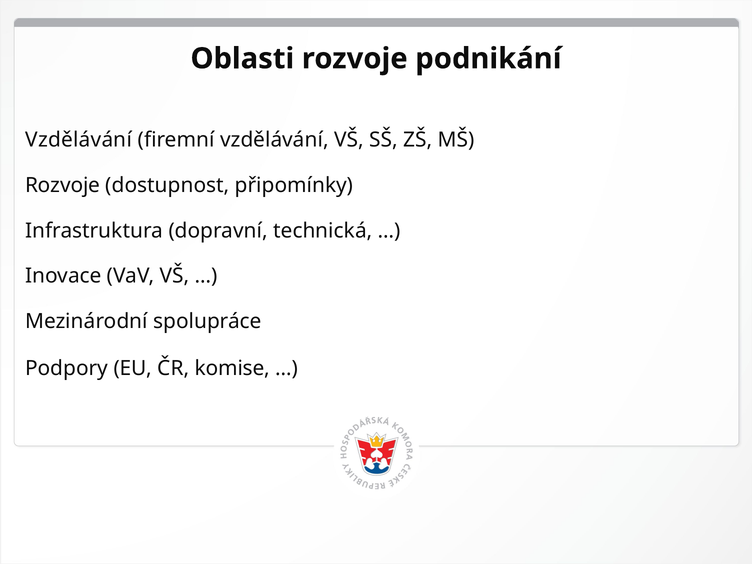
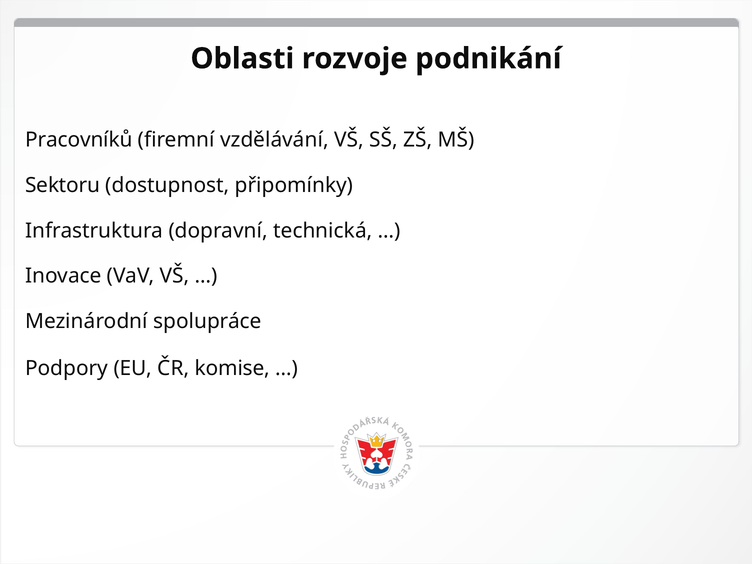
Vzdělávání: Vzdělávání -> Pracovníků (79, 140)
Rozvoje: Rozvoje -> Sektoru (63, 185)
